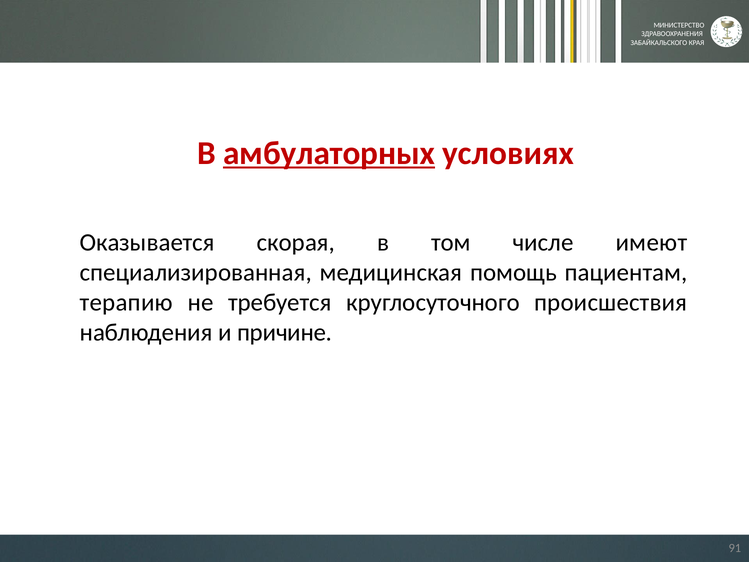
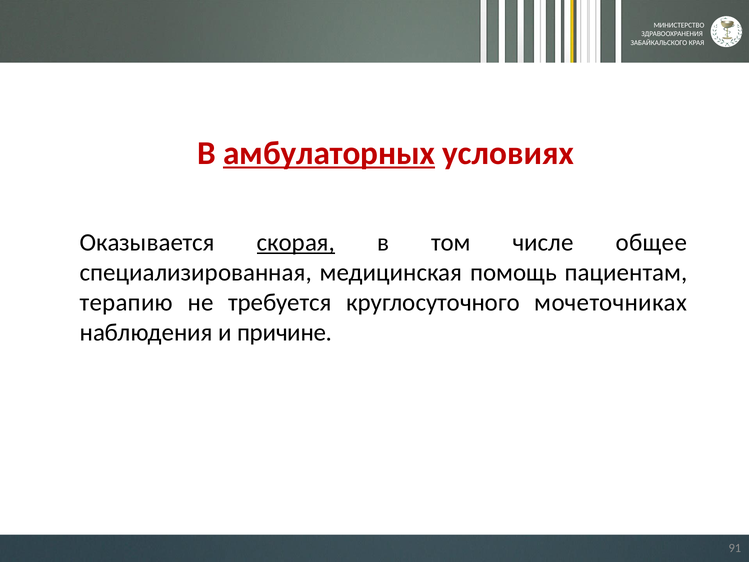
скорая underline: none -> present (296, 242)
имеют: имеют -> общее (651, 242)
происшествия: происшествия -> мочеточниках (611, 302)
